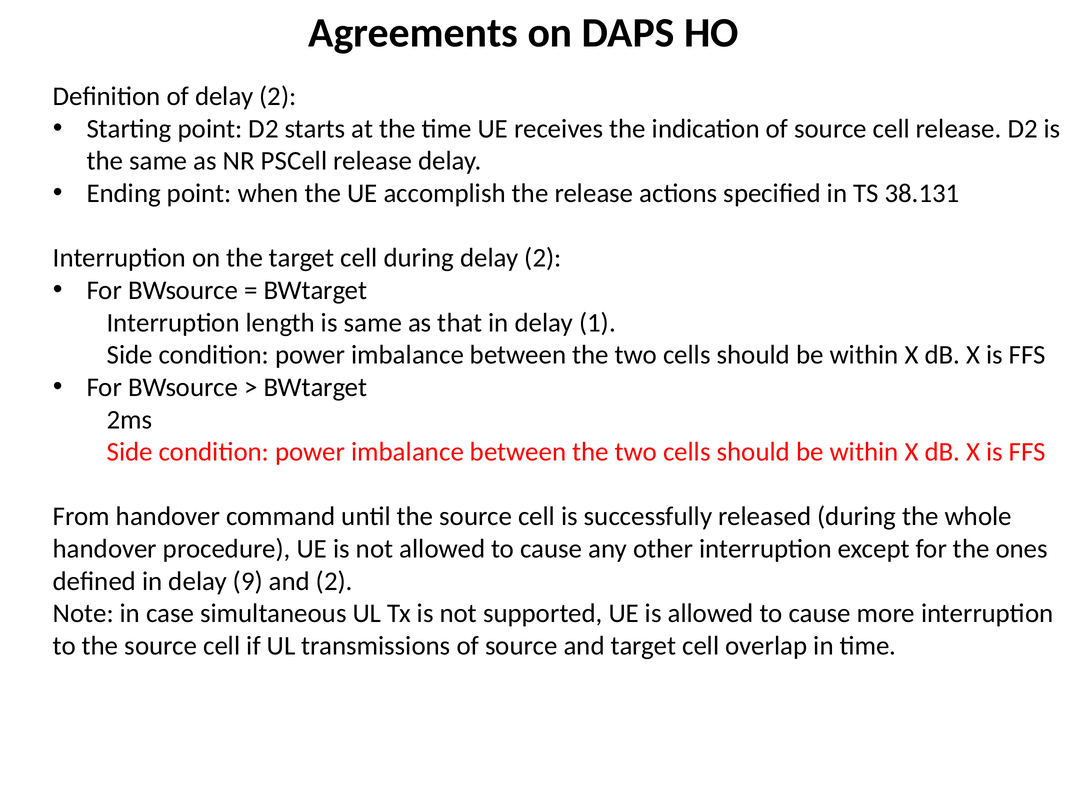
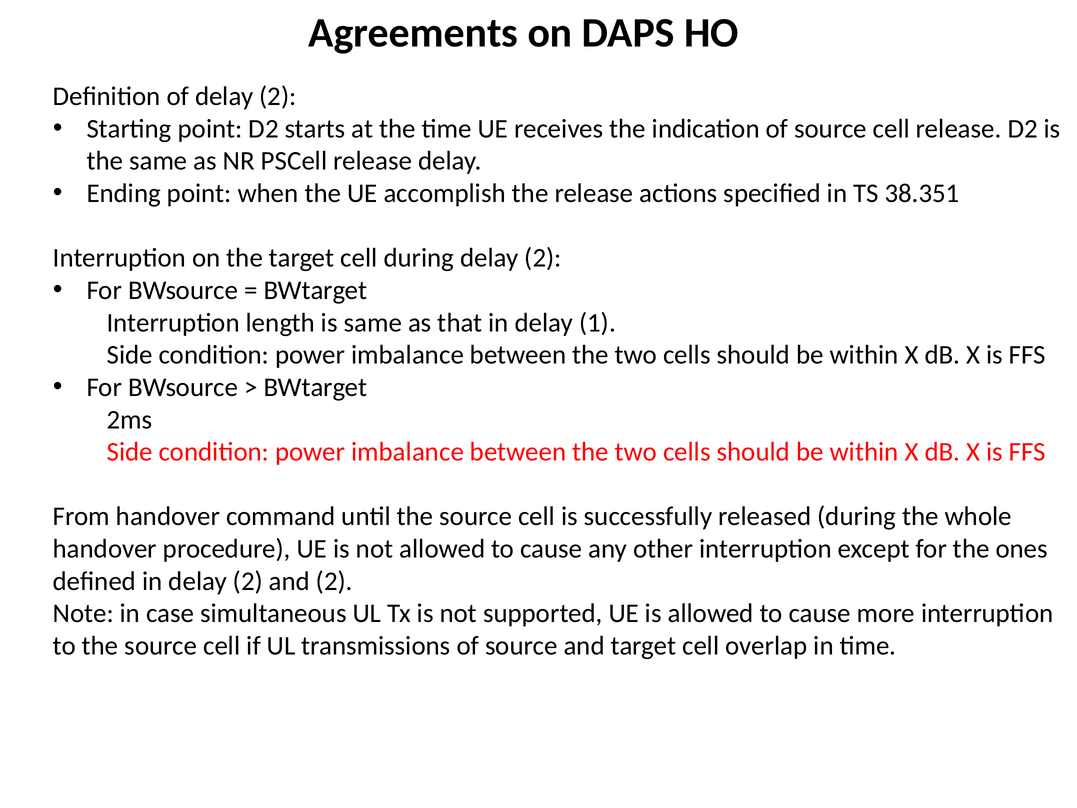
38.131: 38.131 -> 38.351 (922, 193)
in delay 9: 9 -> 2 (248, 581)
